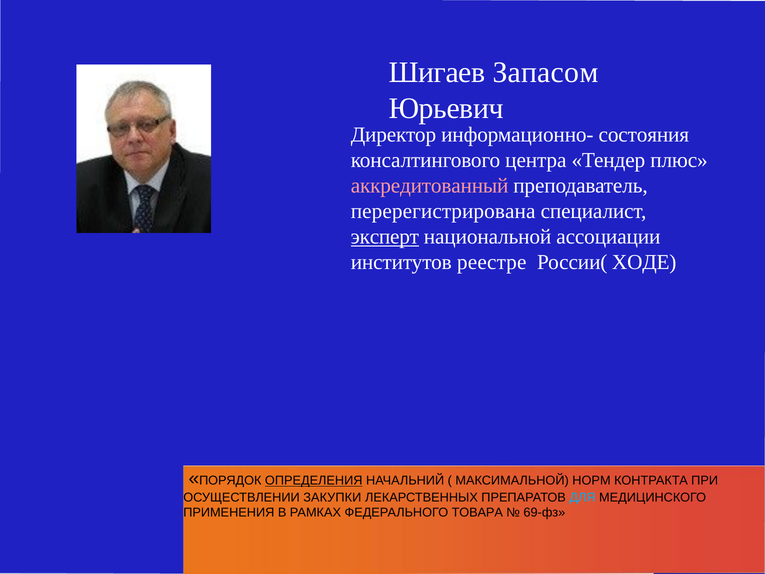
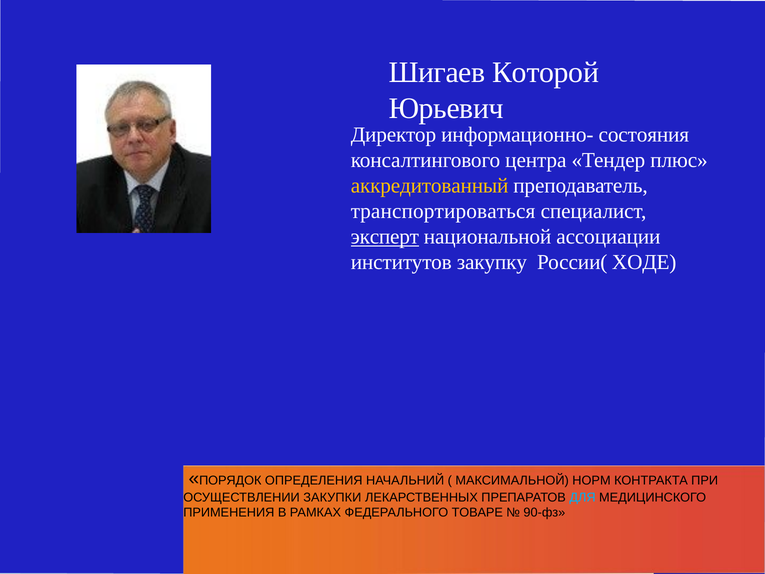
Запасом: Запасом -> Которой (546, 73)
аккредитованный colour: pink -> yellow (430, 186)
перерегистрирована: перерегистрирована -> транспортироваться (443, 211)
реестре: реестре -> закупку (492, 262)
ОПРЕДЕЛЕНИЯ underline: present -> none (314, 481)
ТОВАРА: ТОВАРА -> ТОВАРЕ (477, 512)
69-фз: 69-фз -> 90-фз (544, 512)
